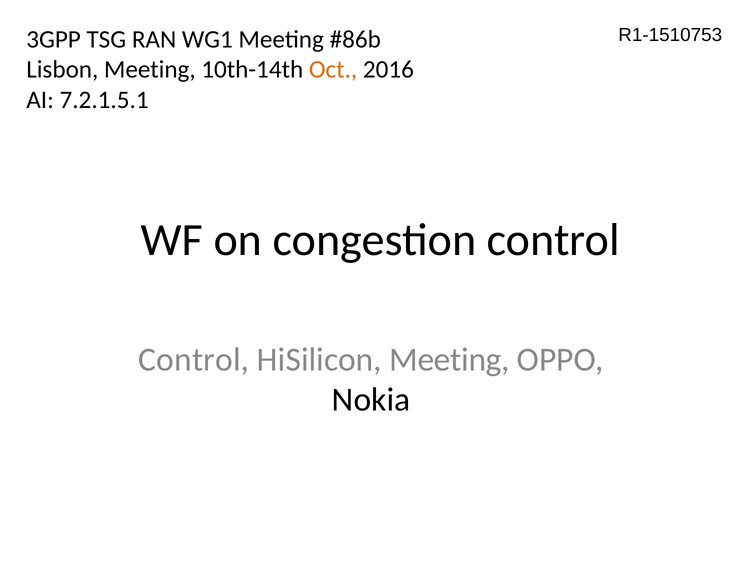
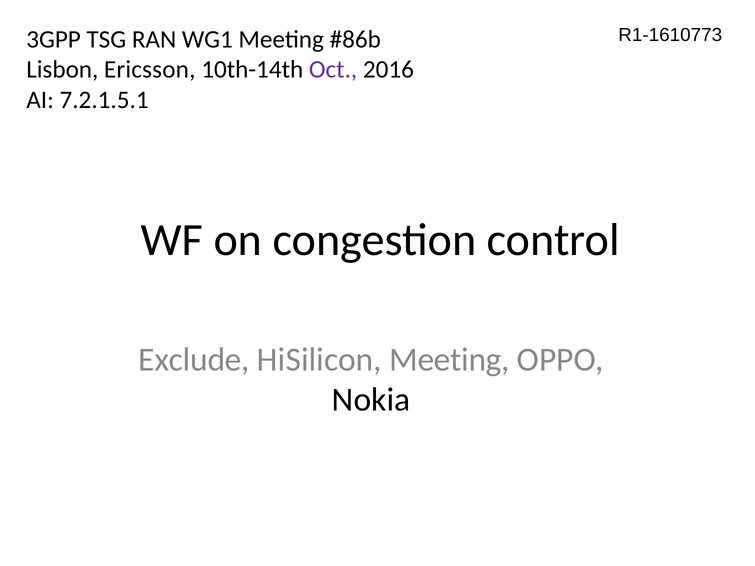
R1-1510753: R1-1510753 -> R1-1610773 (670, 35)
Lisbon Meeting: Meeting -> Ericsson (150, 70)
Oct colour: orange -> purple (333, 70)
Control: Control -> Exclude (194, 360)
